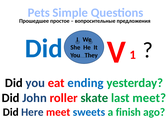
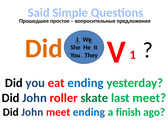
Pets: Pets -> Said (39, 13)
Did colour: blue -> orange (44, 48)
Here: Here -> John (32, 112)
meet sweets: sweets -> ending (89, 112)
